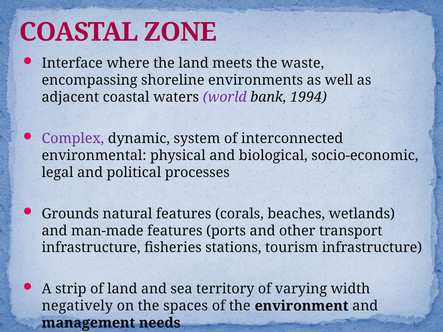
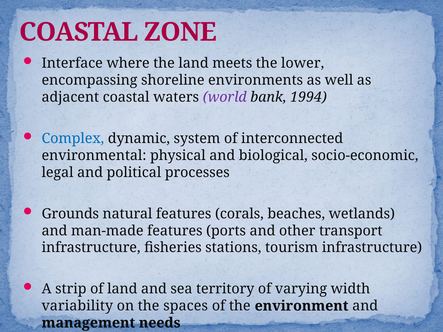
waste: waste -> lower (303, 63)
Complex colour: purple -> blue (73, 139)
negatively: negatively -> variability (77, 306)
